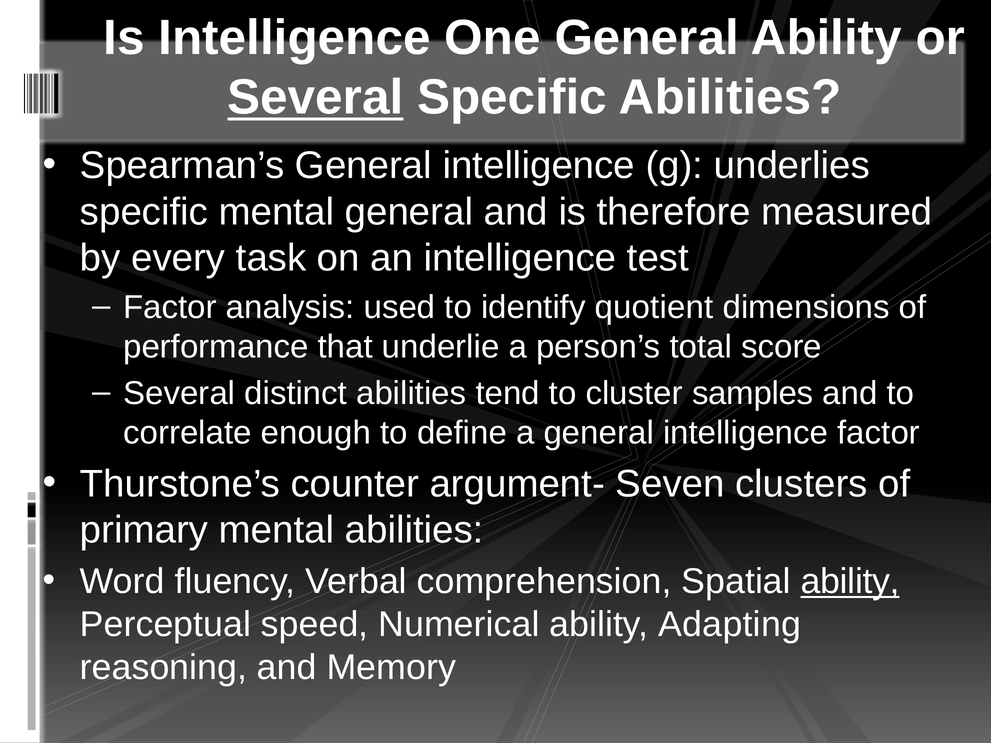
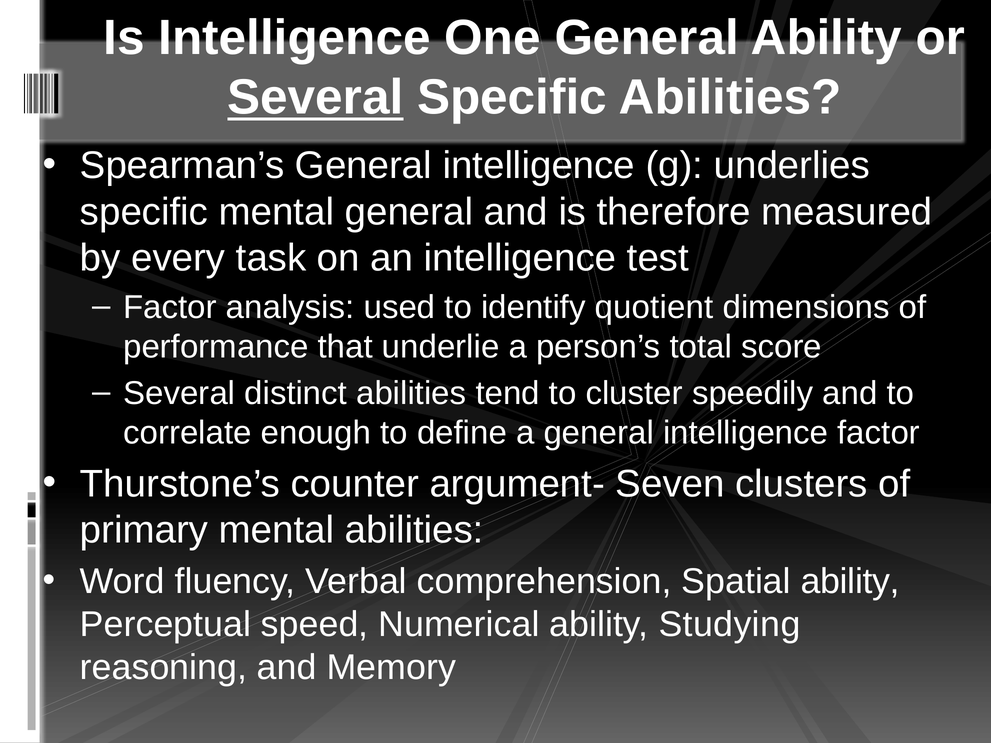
samples: samples -> speedily (753, 393)
ability underline: present -> none (850, 582)
Adapting: Adapting -> Studying (730, 625)
